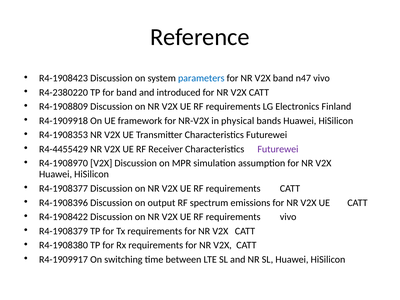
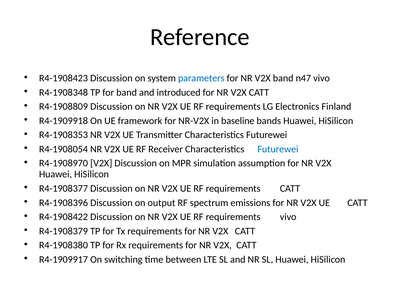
R4-2380220: R4-2380220 -> R4-1908348 (63, 92)
physical: physical -> baseline (238, 121)
R4-4455429: R4-4455429 -> R4-1908054 (63, 149)
Futurewei colour: purple -> blue (278, 149)
